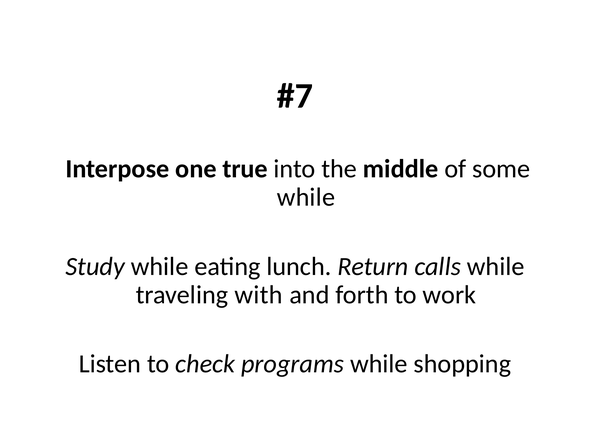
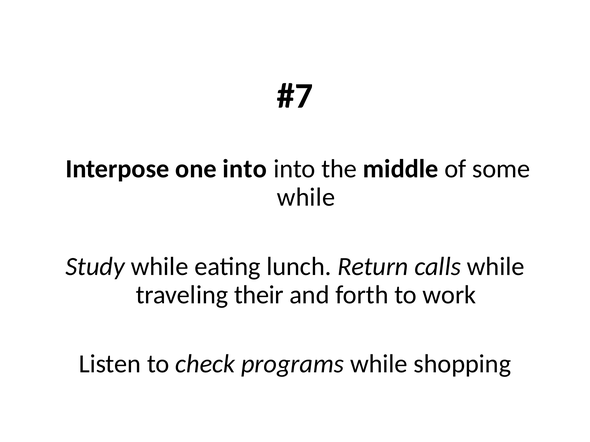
one true: true -> into (245, 169)
with: with -> their (259, 295)
